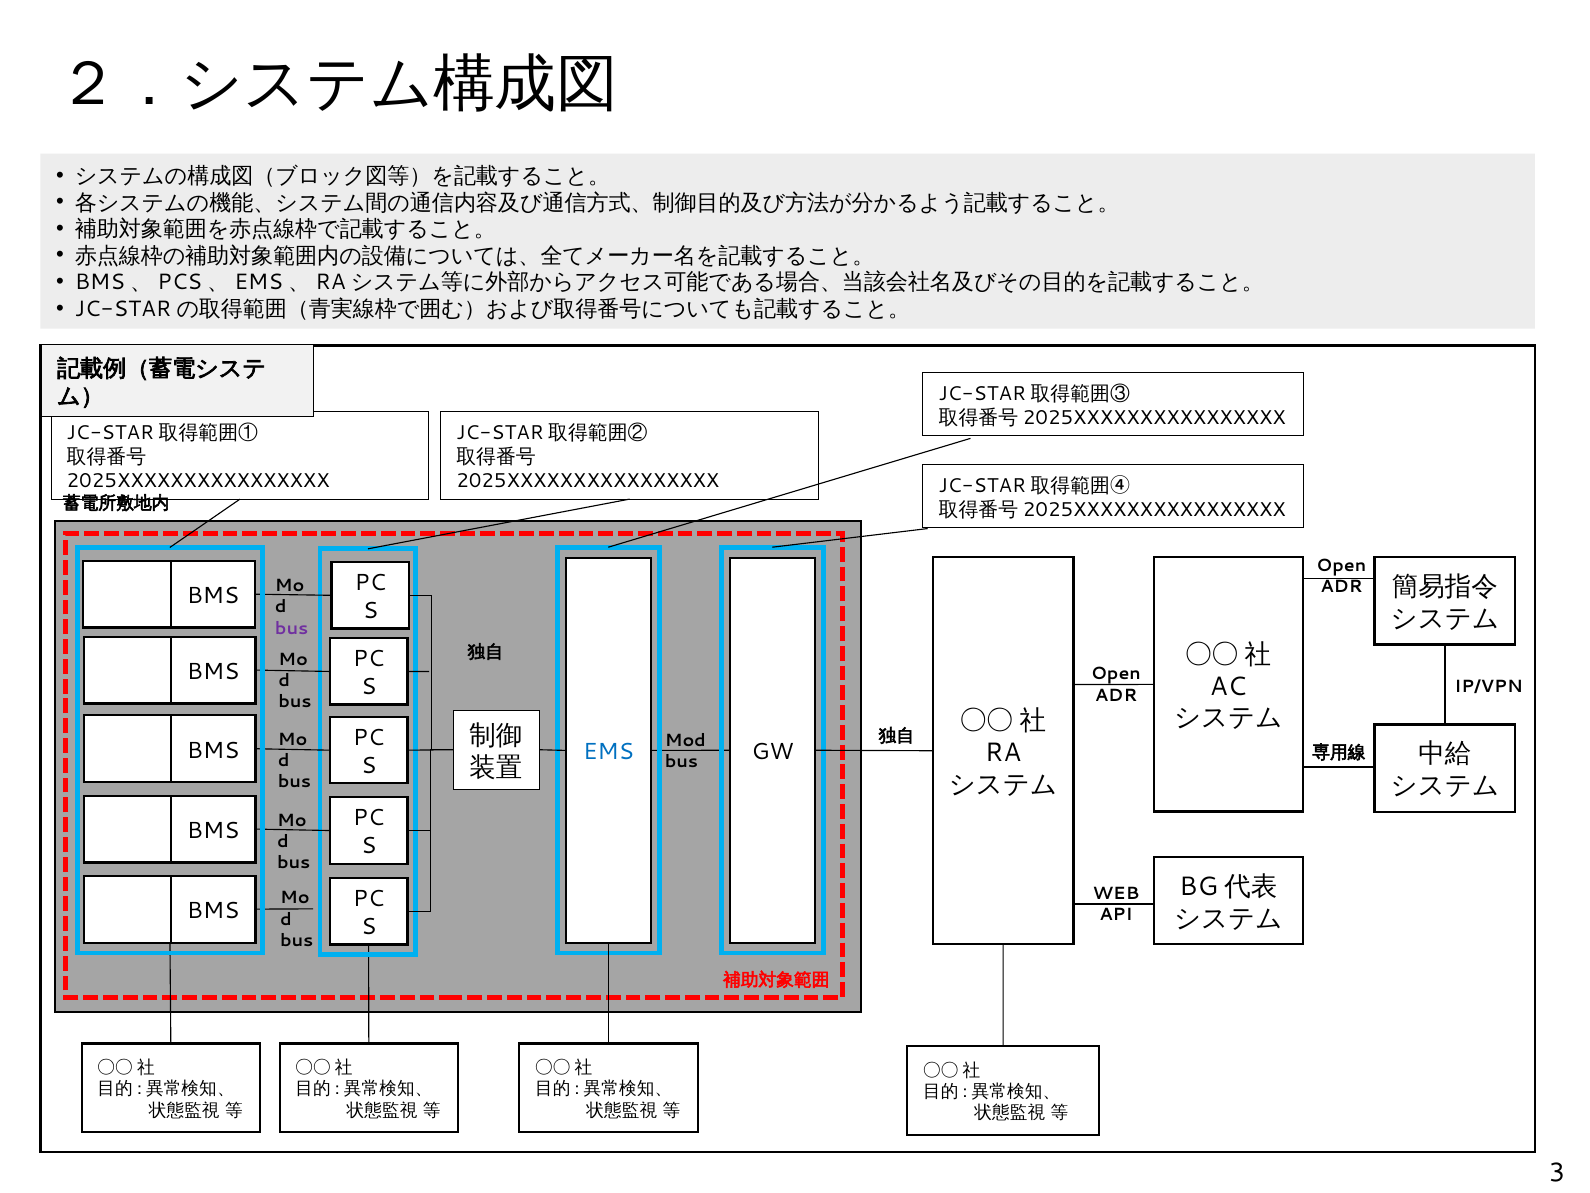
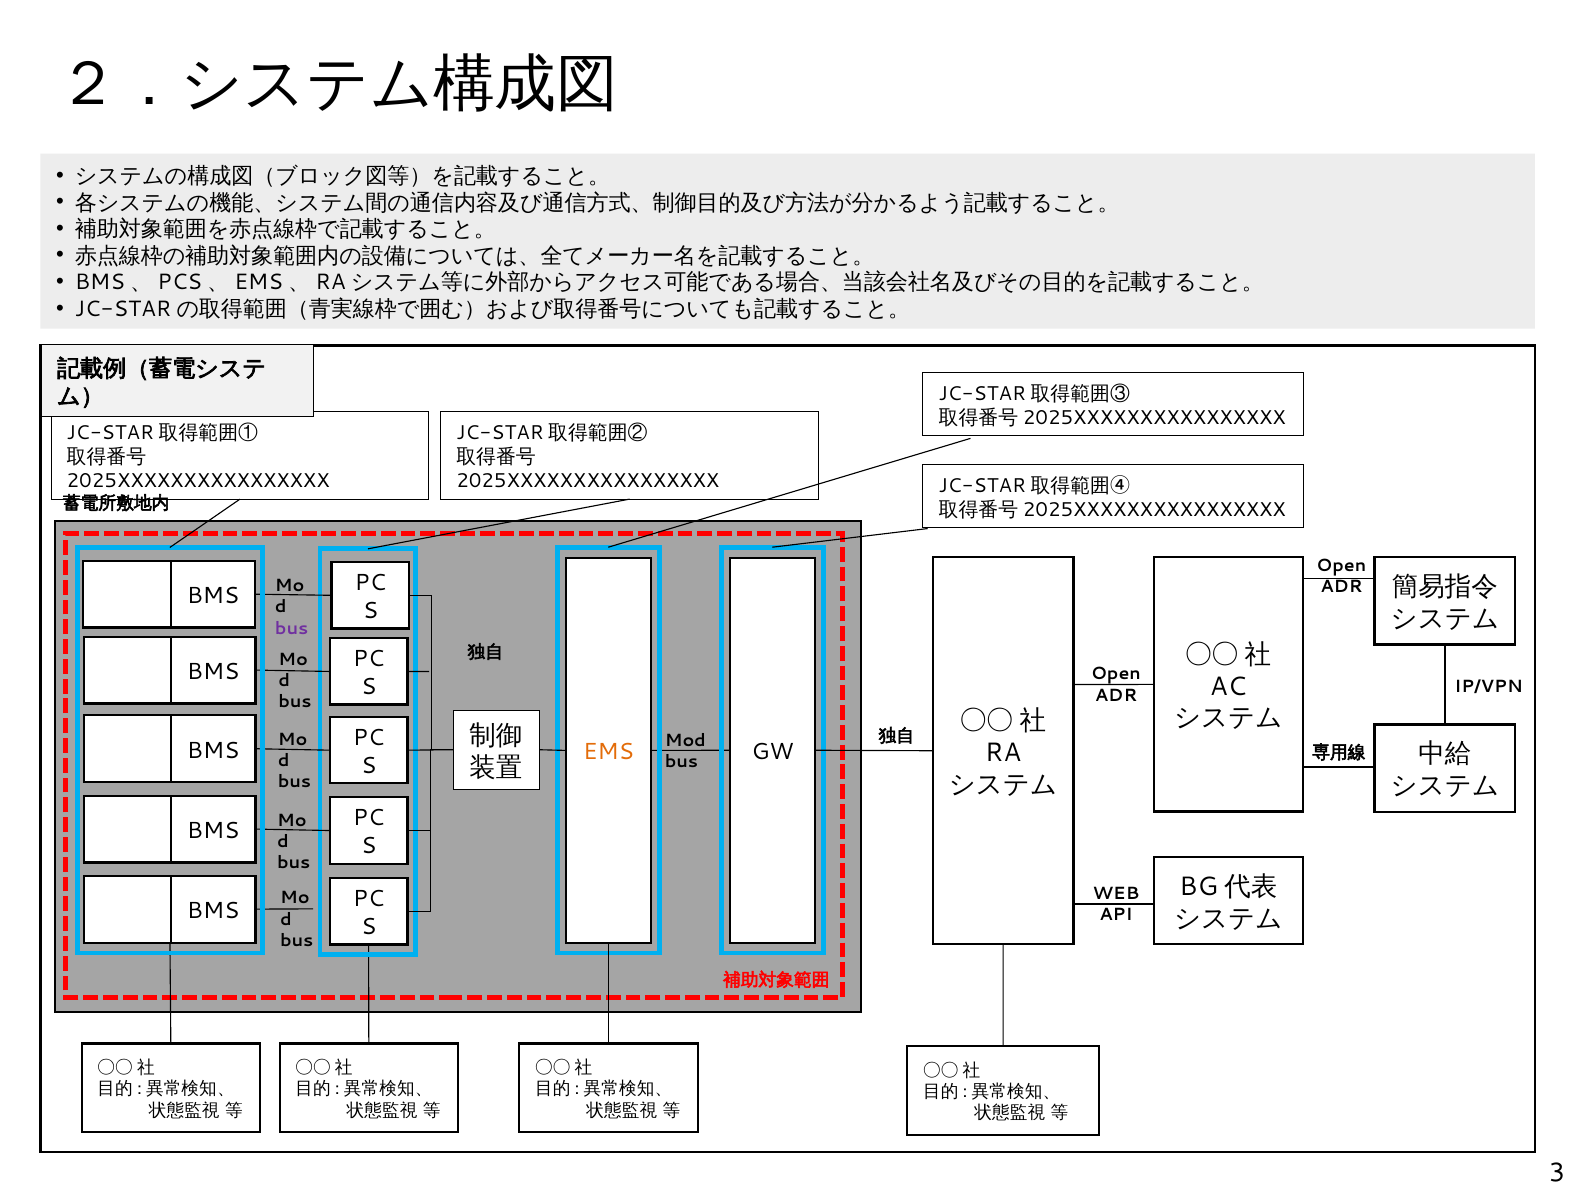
EMS colour: blue -> orange (609, 752)
